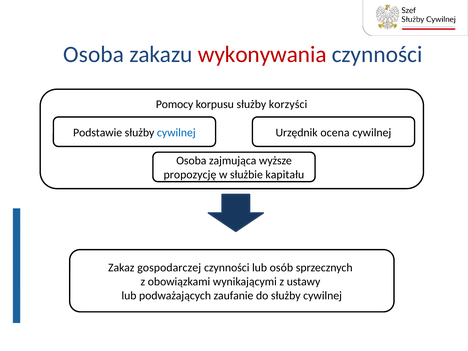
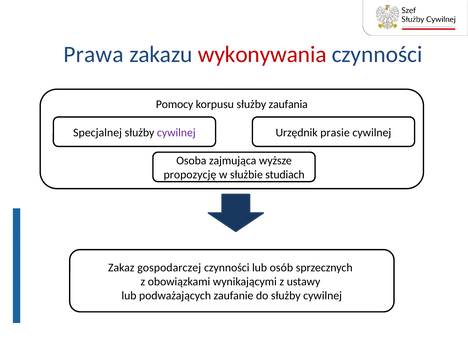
Osoba: Osoba -> Prawa (94, 54)
korzyści: korzyści -> zaufania (288, 104)
Podstawie: Podstawie -> Specjalnej (98, 133)
cywilnej colour: blue -> purple (176, 133)
ocena: ocena -> prasie (335, 133)
kapitału: kapitału -> studiach (285, 175)
